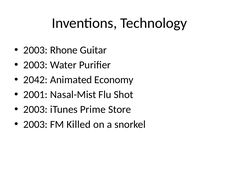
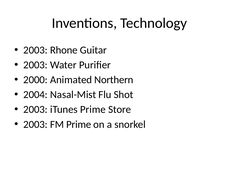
2042: 2042 -> 2000 (35, 80)
Economy: Economy -> Northern (114, 80)
2001: 2001 -> 2004 (35, 95)
FM Killed: Killed -> Prime (79, 125)
